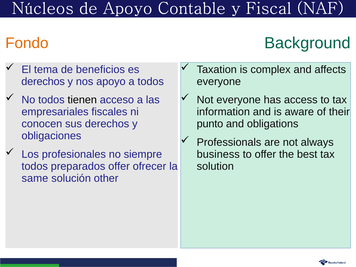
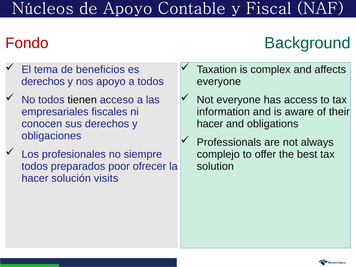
Fondo colour: orange -> red (27, 43)
punto: punto -> hacer (210, 124)
business: business -> complejo (218, 154)
preparados offer: offer -> poor (119, 166)
same: same -> hacer (35, 178)
other: other -> visits (106, 178)
